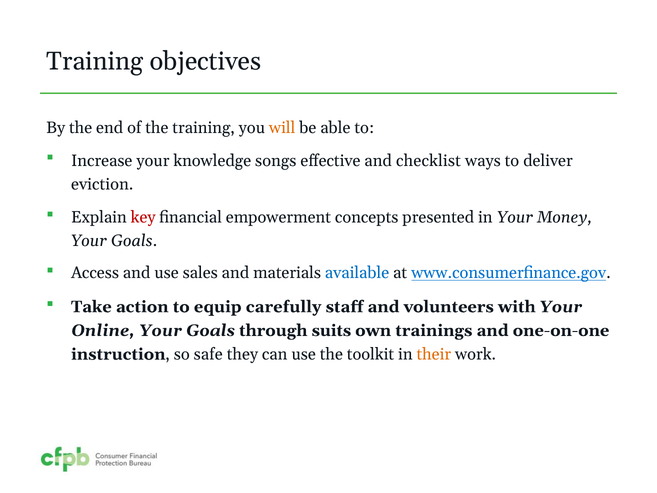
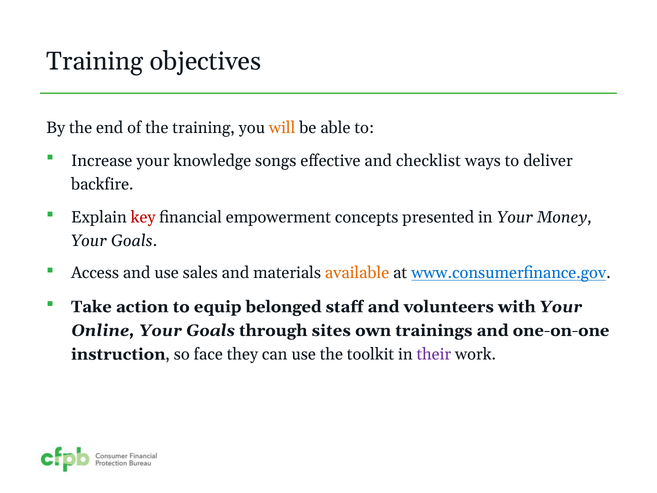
eviction: eviction -> backfire (102, 184)
available colour: blue -> orange (357, 273)
carefully: carefully -> belonged (284, 307)
suits: suits -> sites (331, 330)
safe: safe -> face (208, 354)
their colour: orange -> purple (434, 354)
